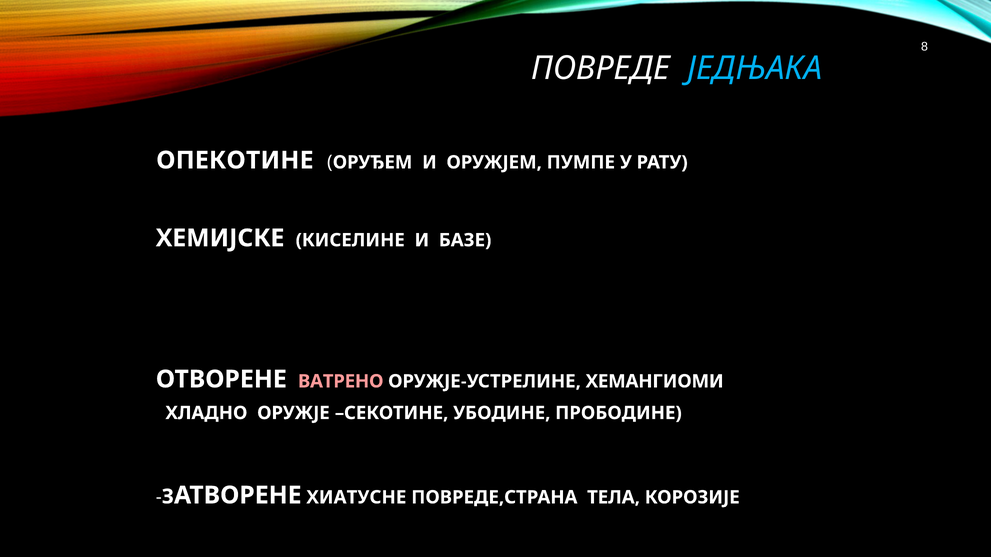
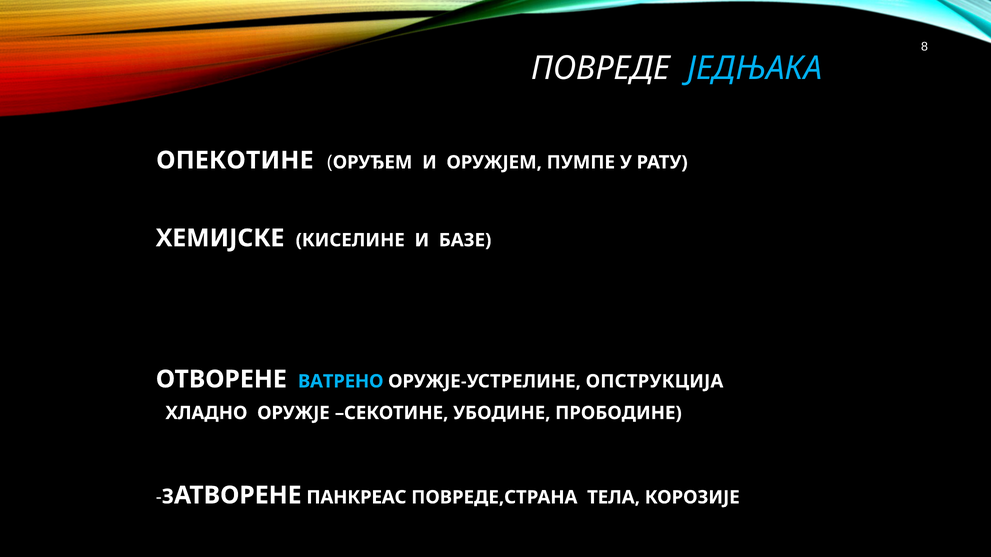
ВАТРЕНО colour: pink -> light blue (341, 382)
ХЕМАНГИОМИ: ХЕМАНГИОМИ -> ОПСТРУКЦИЈА (654, 382)
ХИАТУСНЕ: ХИАТУСНЕ -> ПАНКРЕАС (356, 498)
